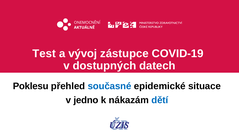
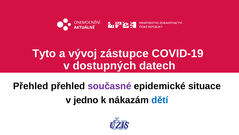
Test: Test -> Tyto (44, 53)
Poklesu: Poklesu -> Přehled (31, 86)
současné colour: blue -> purple (110, 86)
